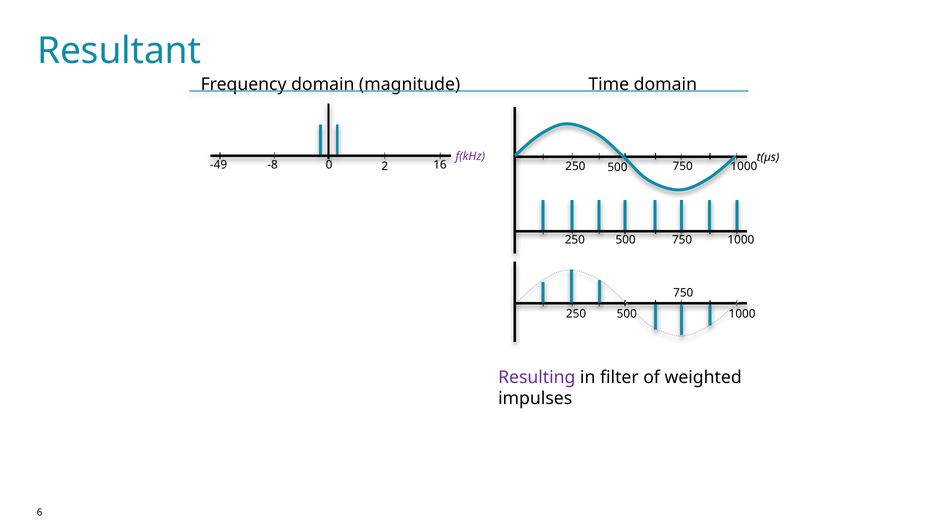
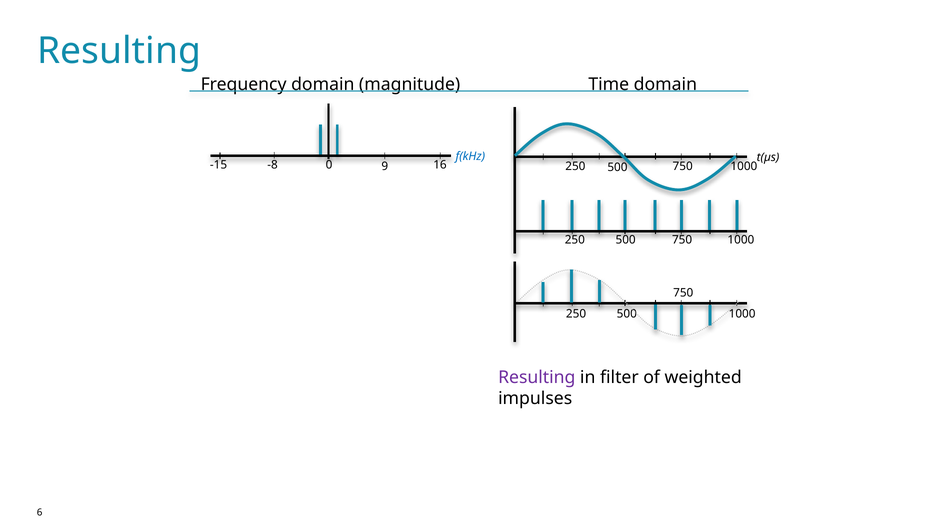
Resultant: Resultant -> Resulting (119, 51)
f(kHz colour: purple -> blue (470, 156)
-49: -49 -> -15 (219, 165)
2: 2 -> 9 (385, 166)
